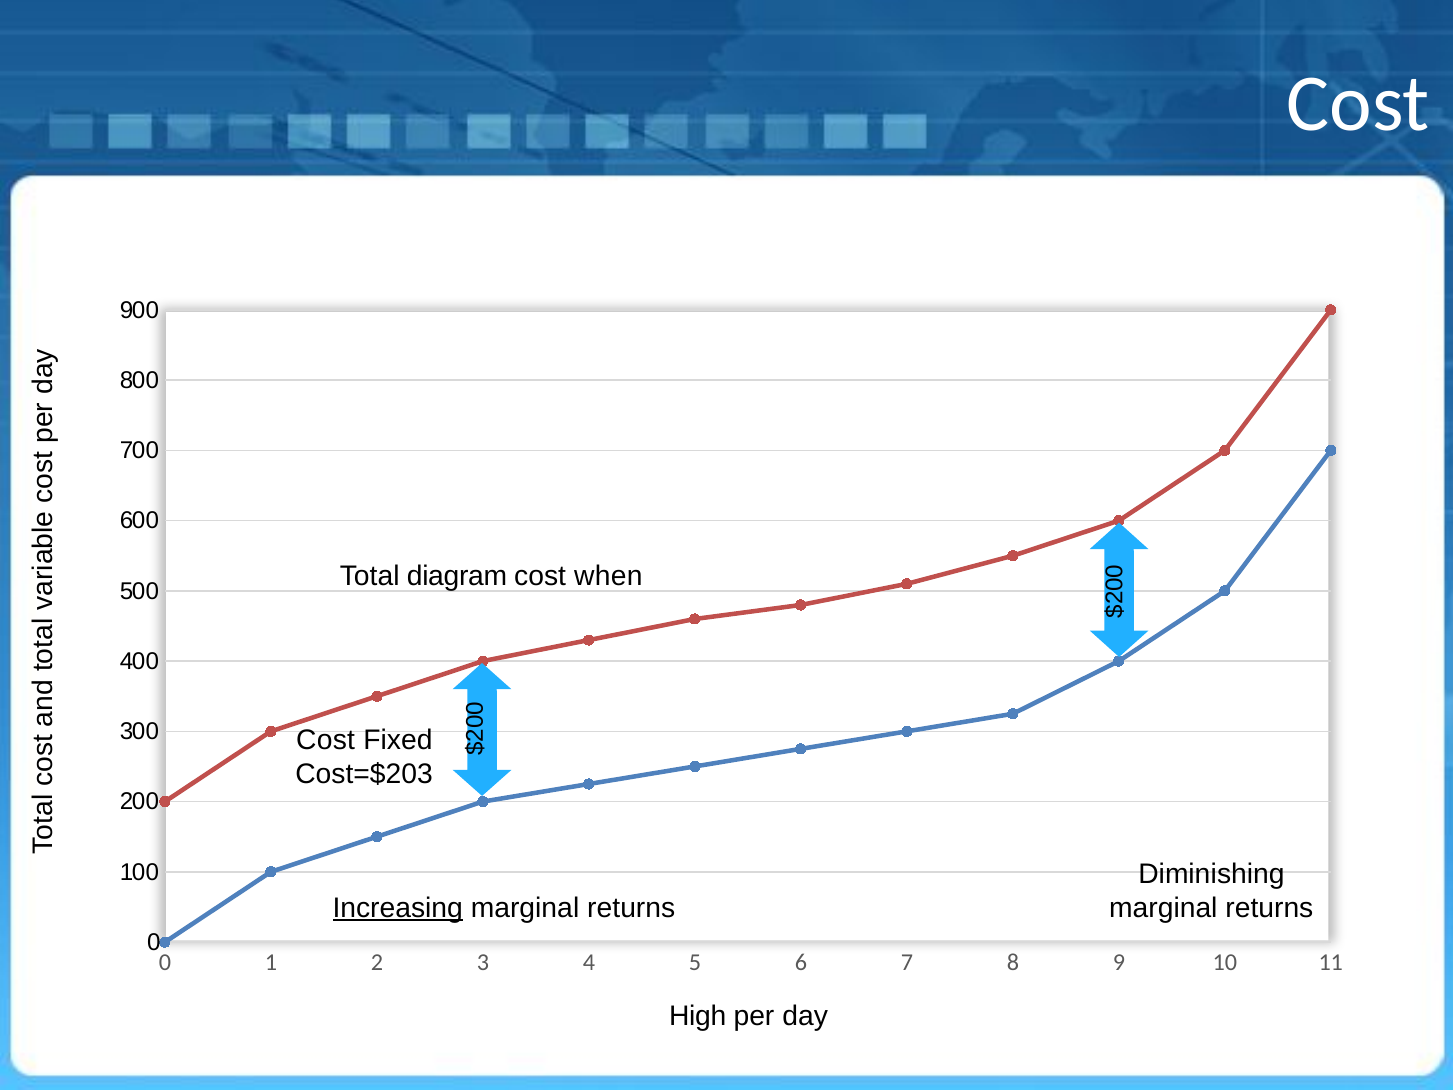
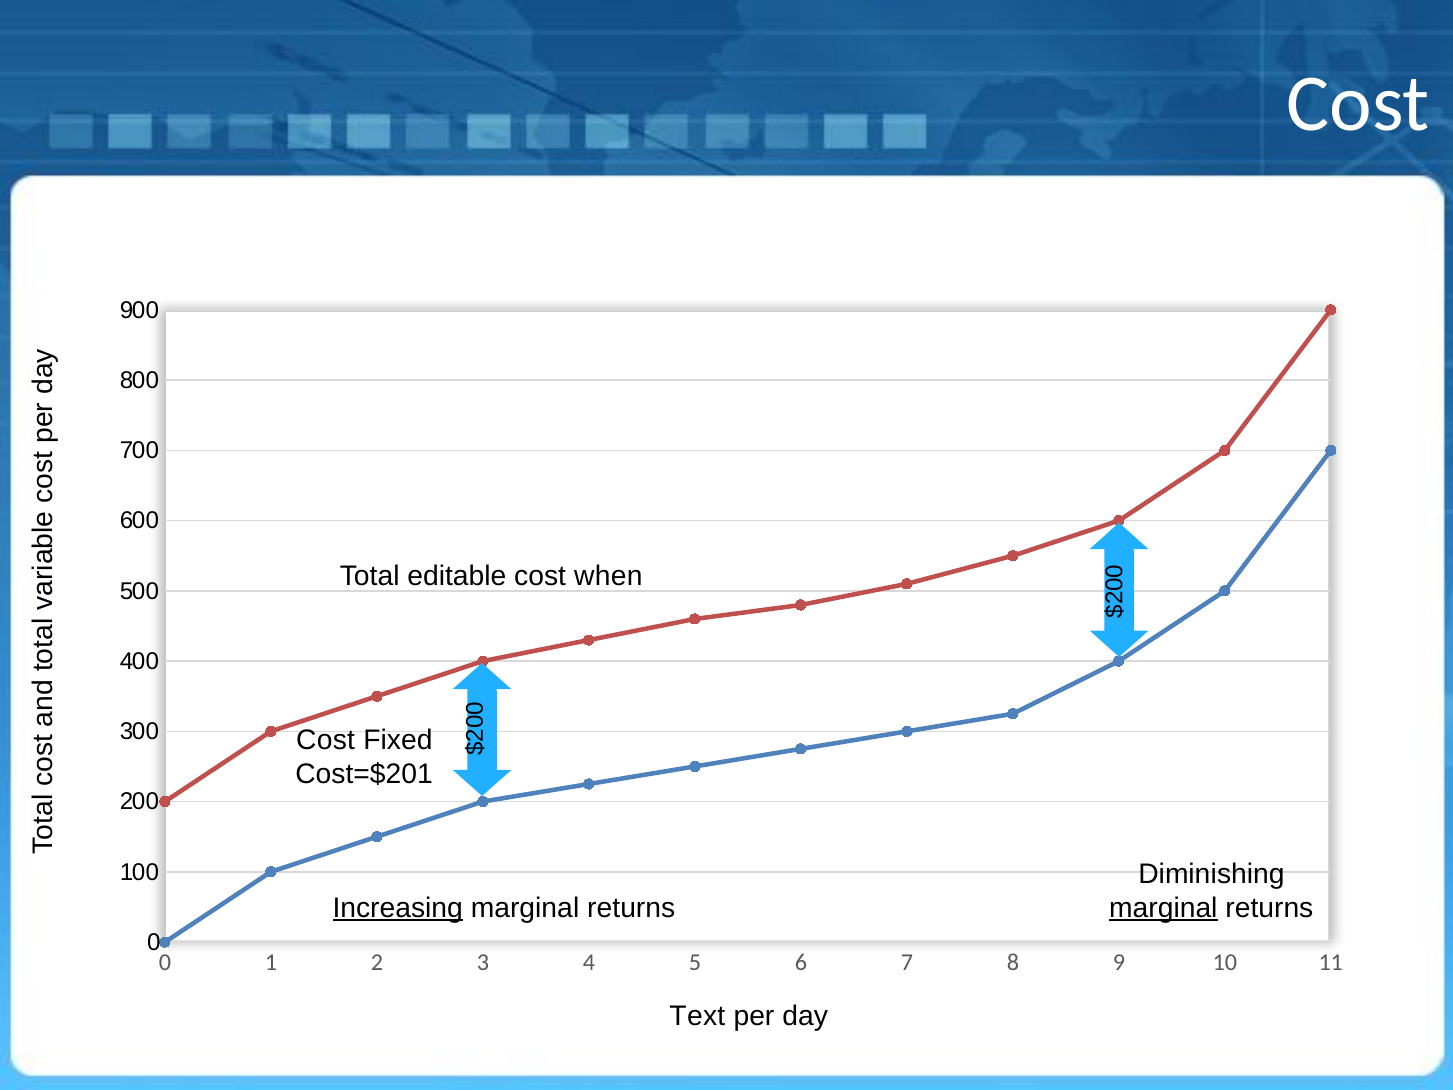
diagram: diagram -> editable (457, 576)
Cost=$203: Cost=$203 -> Cost=$201 (364, 774)
marginal underline: none -> present (1163, 908)
High: High -> Text (697, 1016)
